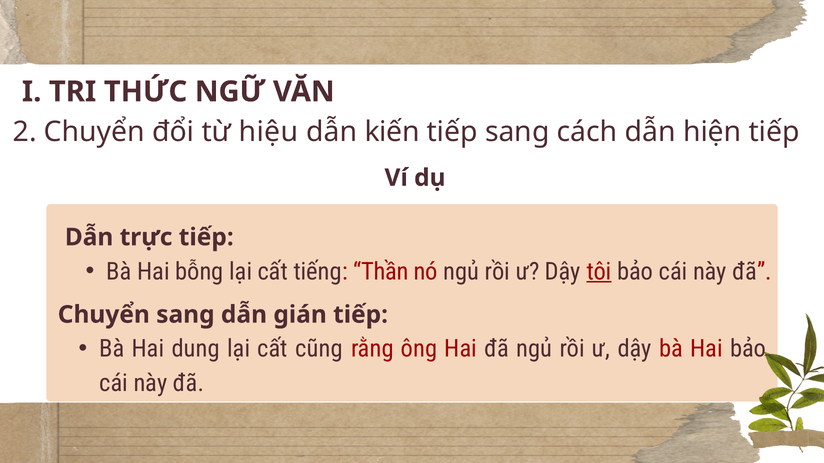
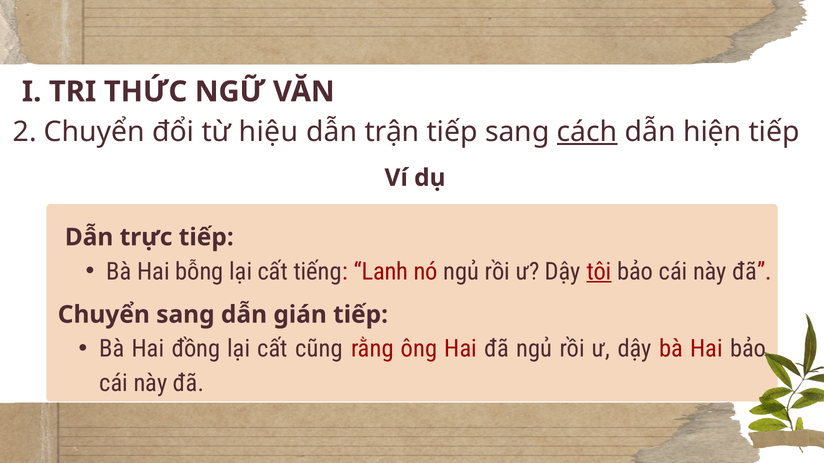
kiến: kiến -> trận (392, 132)
cách underline: none -> present (587, 132)
Thần: Thần -> Lanh (381, 272)
dung: dung -> đồng (196, 349)
